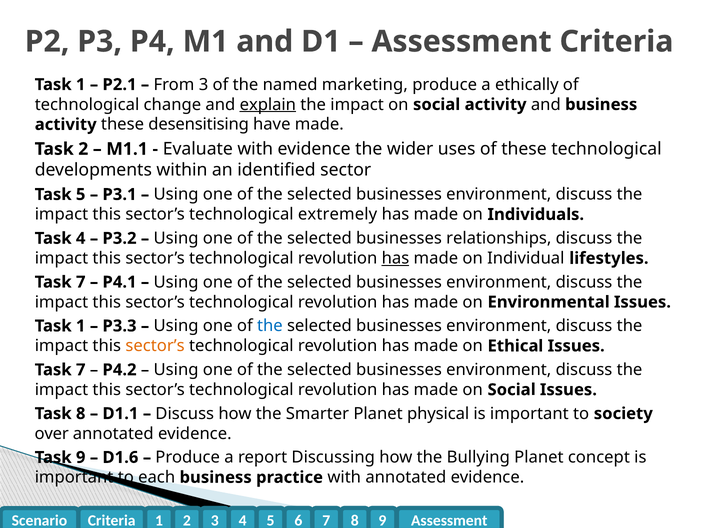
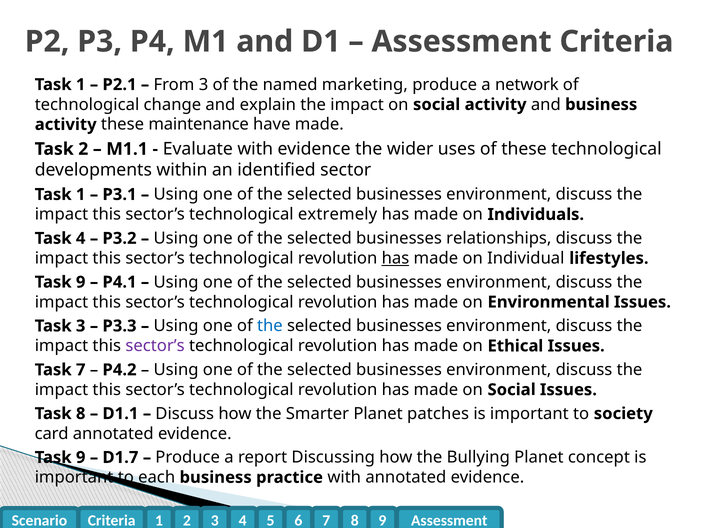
ethically: ethically -> network (527, 85)
explain underline: present -> none (268, 105)
desensitising: desensitising -> maintenance (199, 124)
5: 5 -> 1 (81, 194)
7: 7 -> 9 (81, 282)
1: 1 -> 3 (81, 326)
sector’s colour: orange -> purple (155, 346)
physical: physical -> patches (438, 414)
over: over -> card (52, 434)
D1.6: D1.6 -> D1.7 (120, 457)
